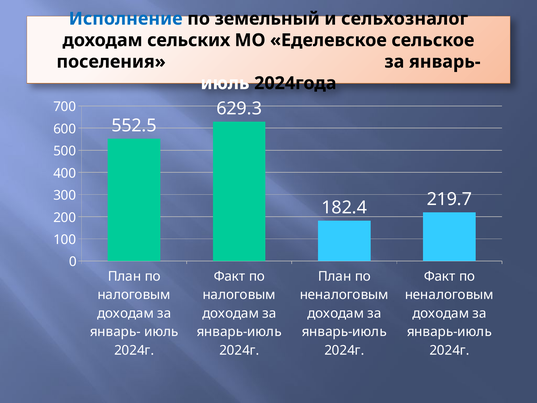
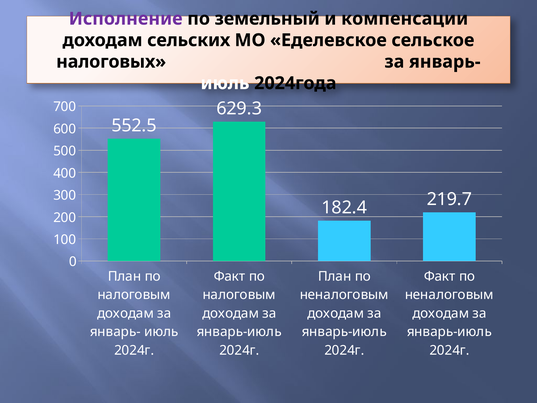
Исполнение colour: blue -> purple (126, 19)
сельхозналог: сельхозналог -> компенсации (405, 19)
поселения: поселения -> налоговых (111, 62)
